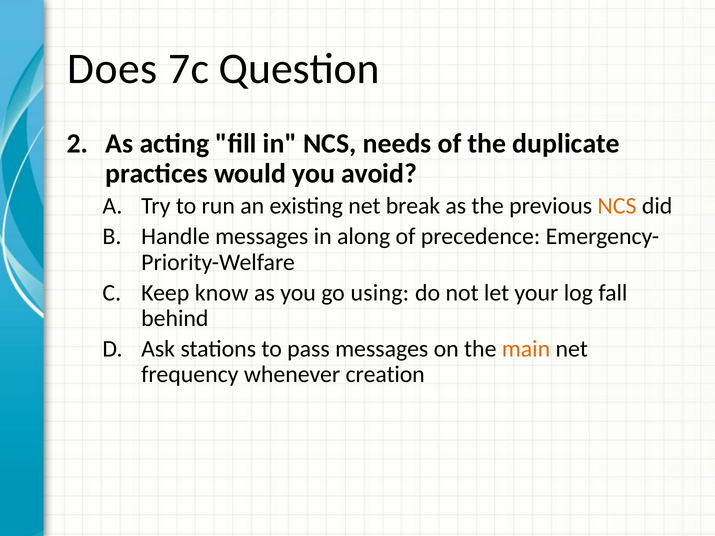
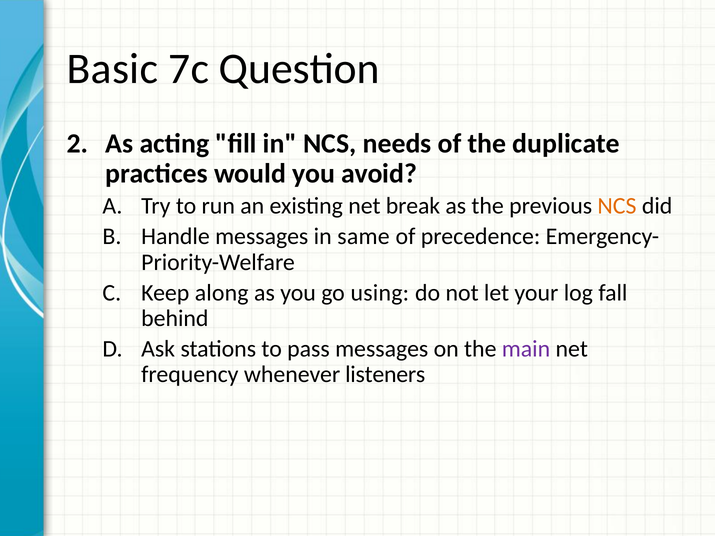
Does: Does -> Basic (112, 69)
along: along -> same (364, 237)
know: know -> along (222, 293)
main colour: orange -> purple (526, 349)
creation: creation -> listeners (385, 375)
